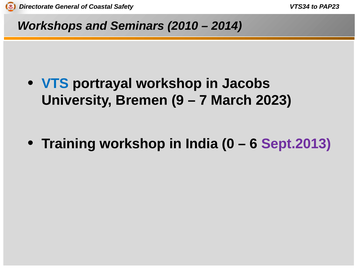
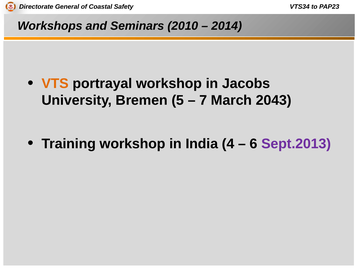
VTS colour: blue -> orange (55, 84)
9: 9 -> 5 (178, 100)
2023: 2023 -> 2043 (274, 100)
0: 0 -> 4 (228, 144)
